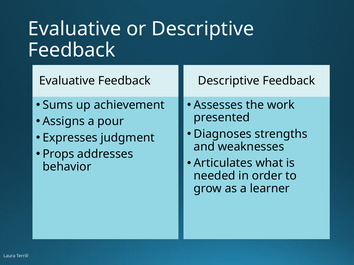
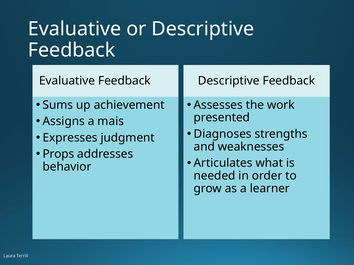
pour: pour -> mais (111, 121)
